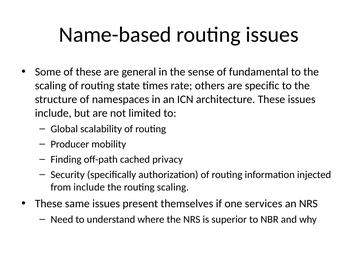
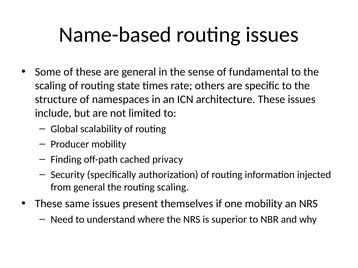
from include: include -> general (89, 188)
one services: services -> mobility (264, 204)
